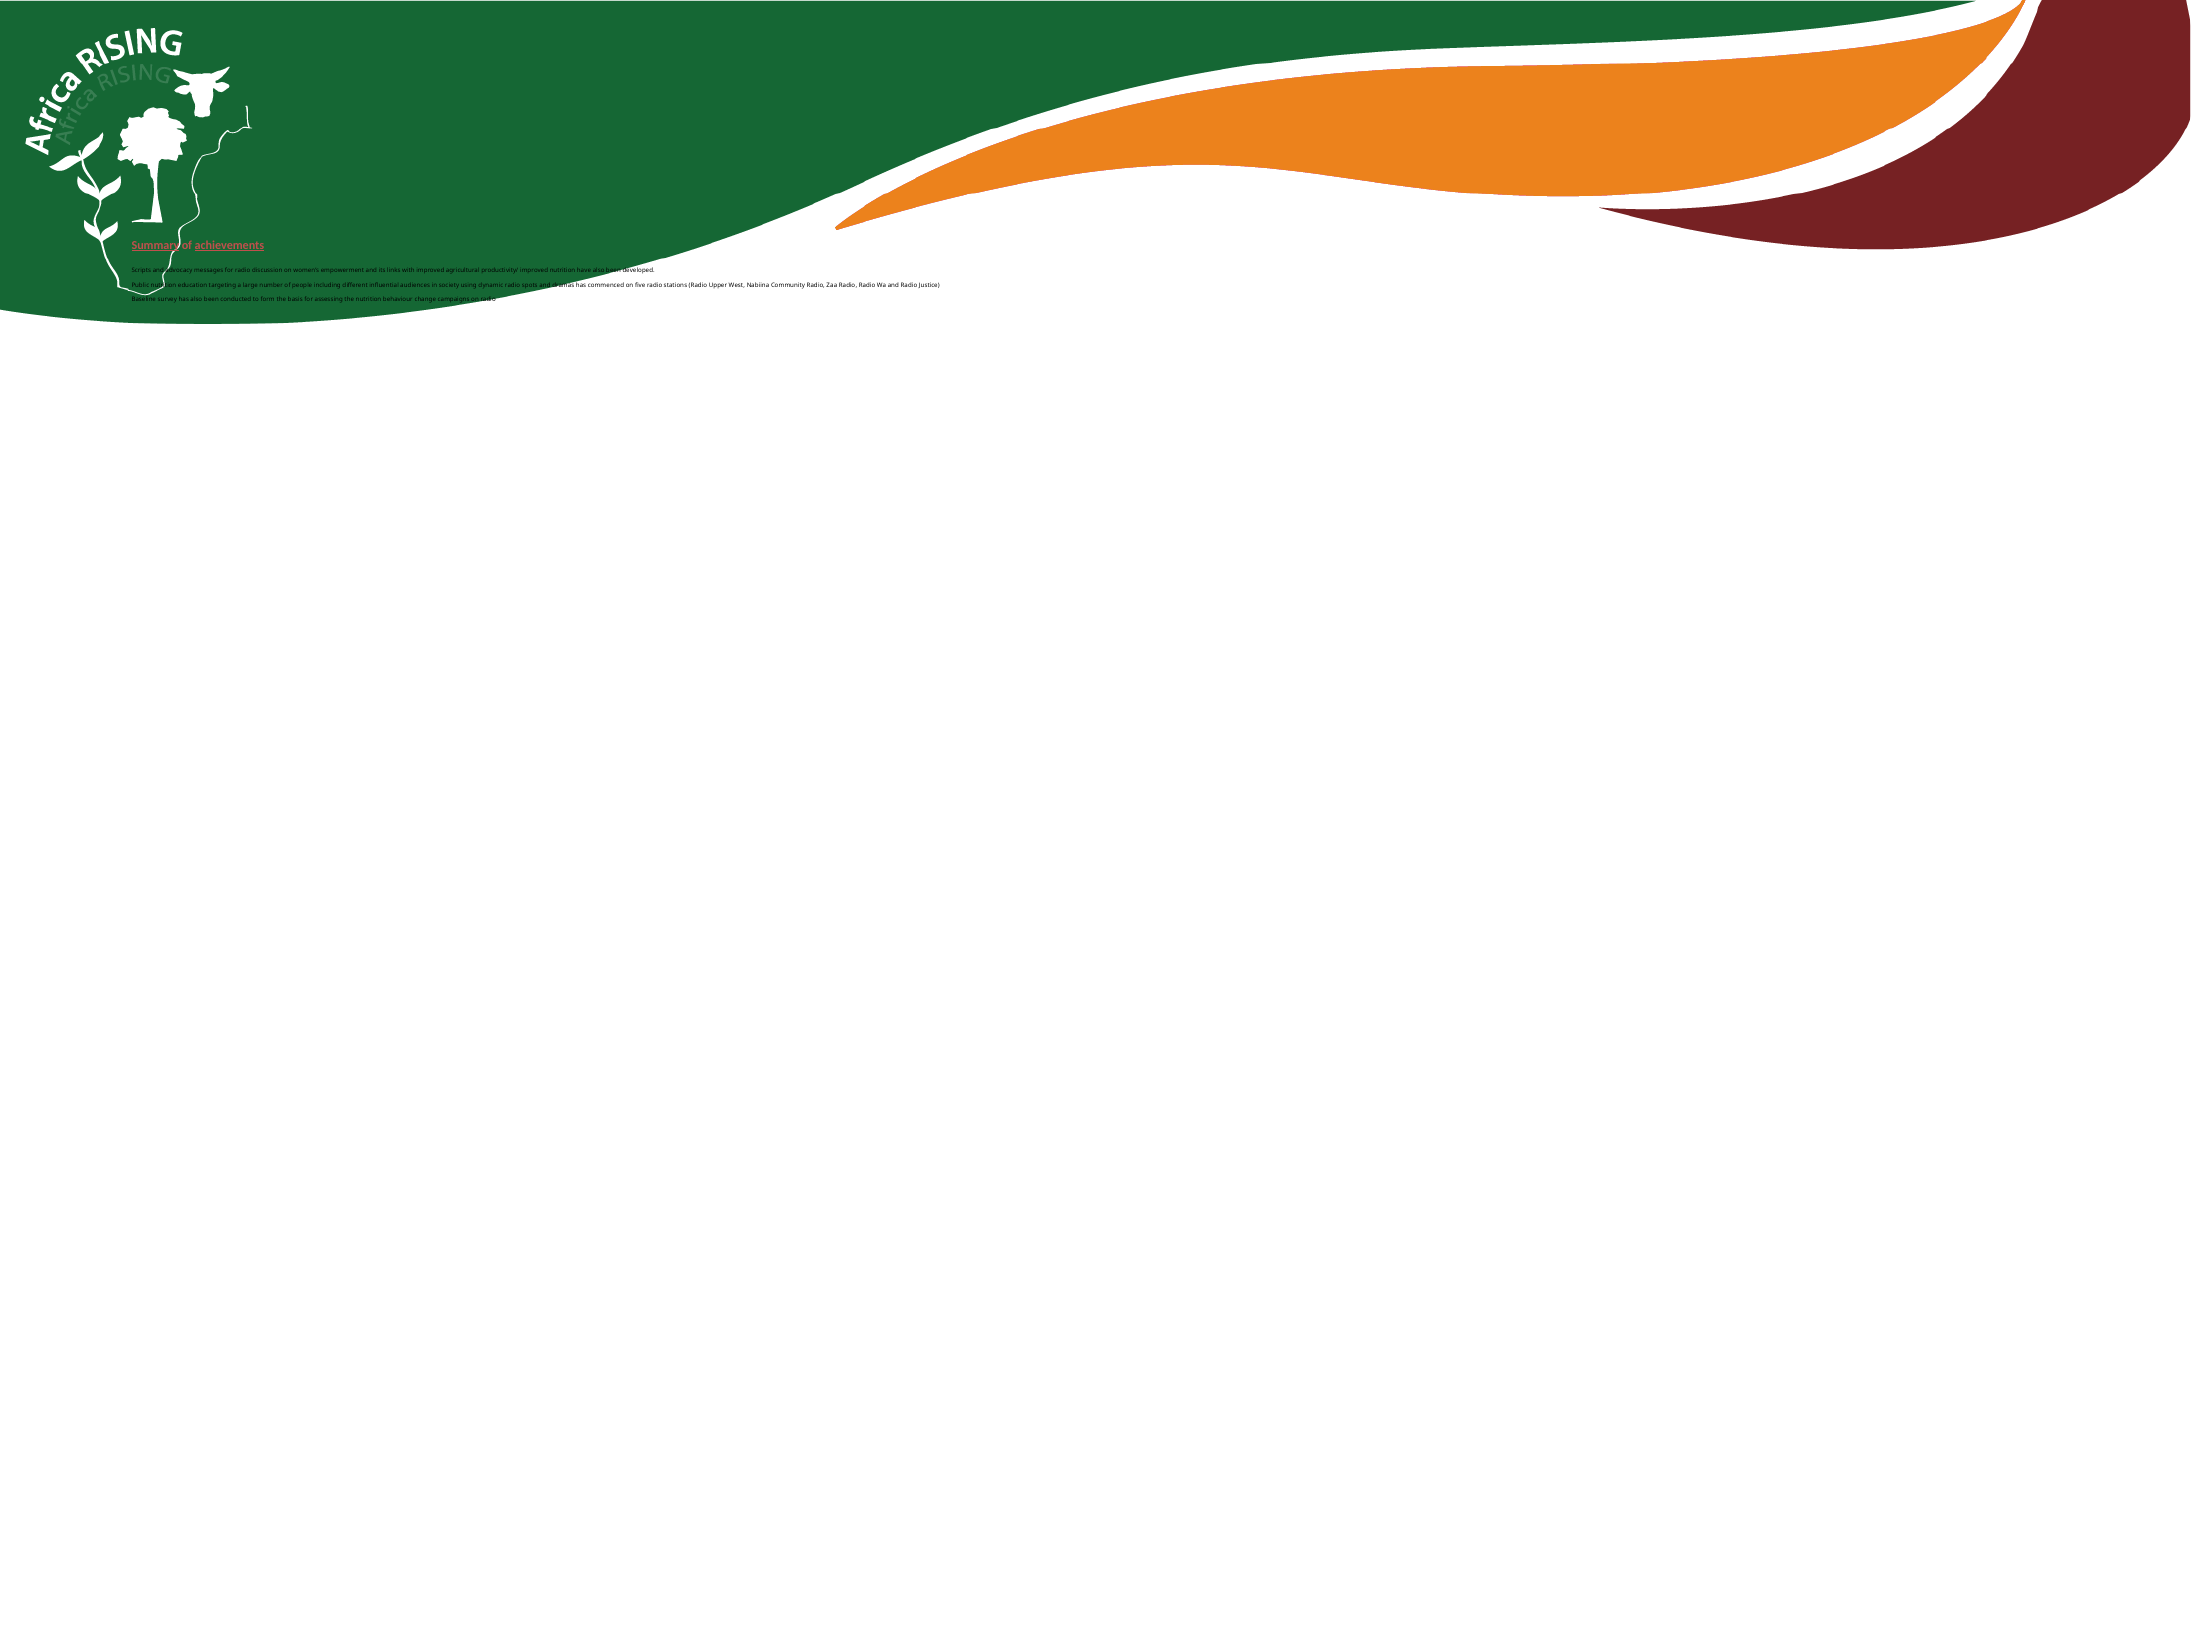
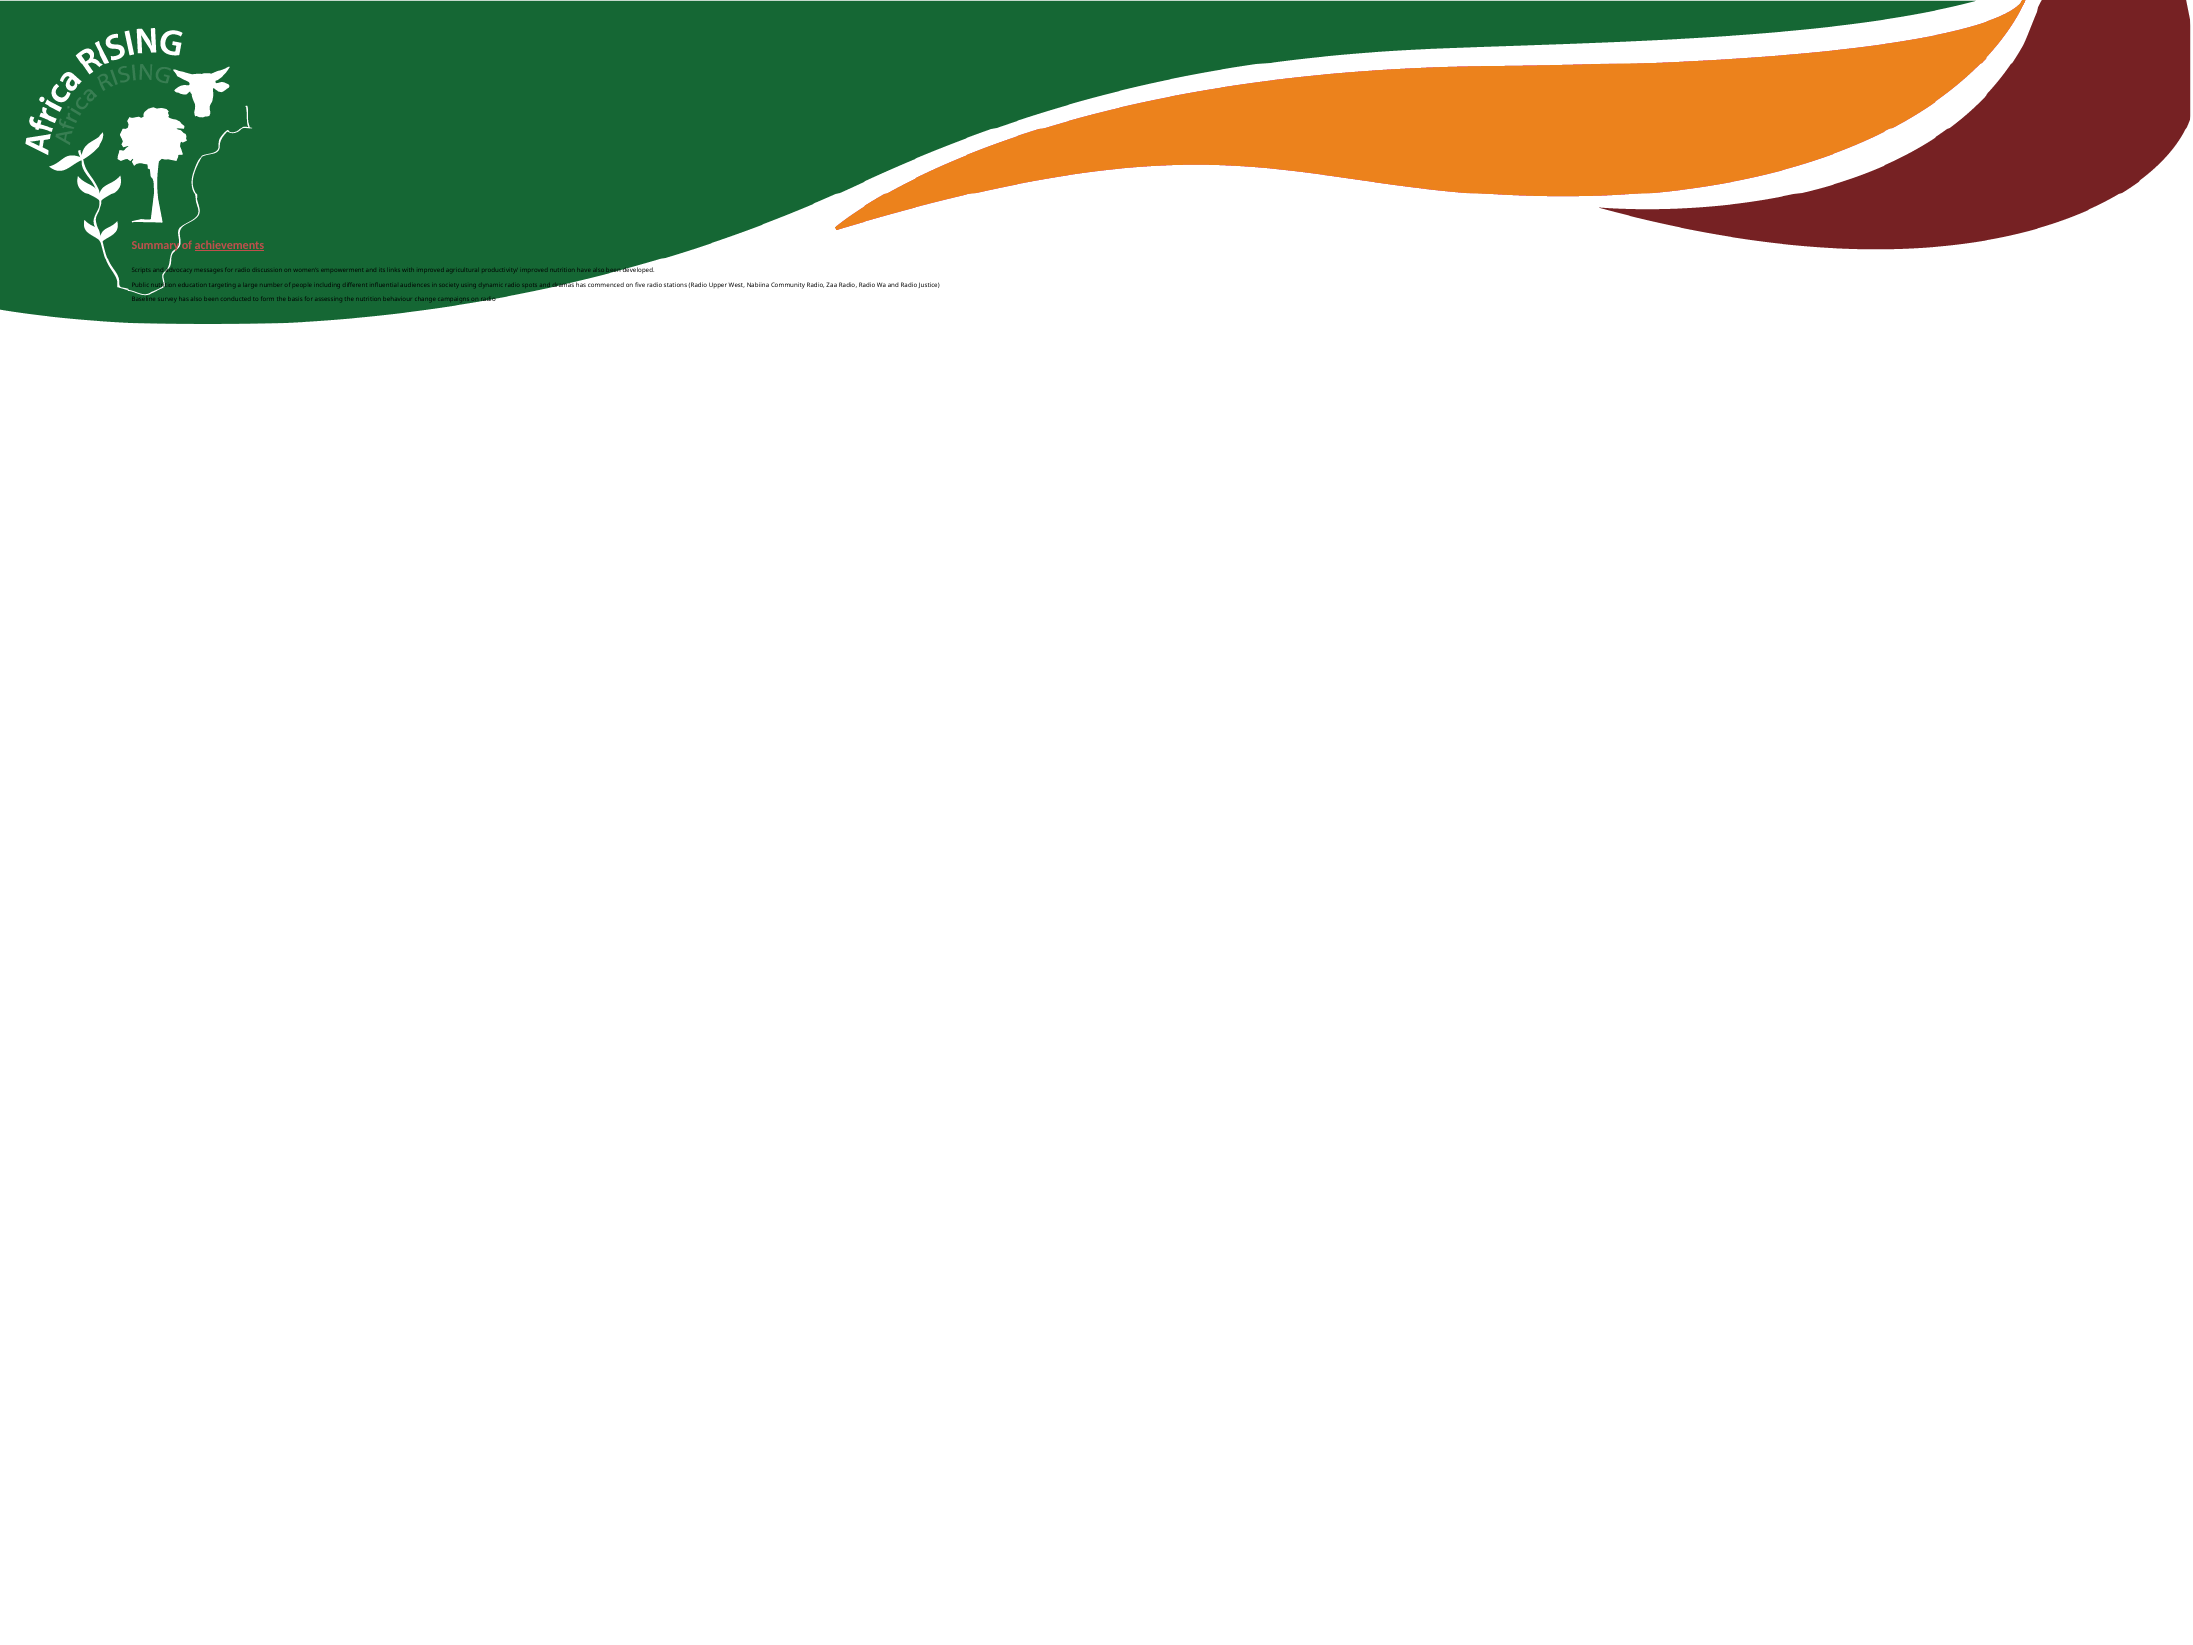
Summary underline: present -> none (155, 245)
